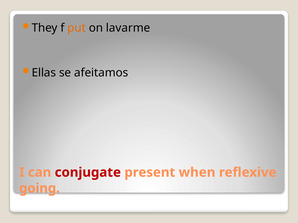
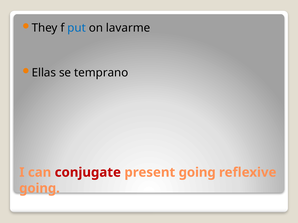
put colour: orange -> blue (77, 28)
afeitamos: afeitamos -> temprano (101, 73)
present when: when -> going (197, 173)
